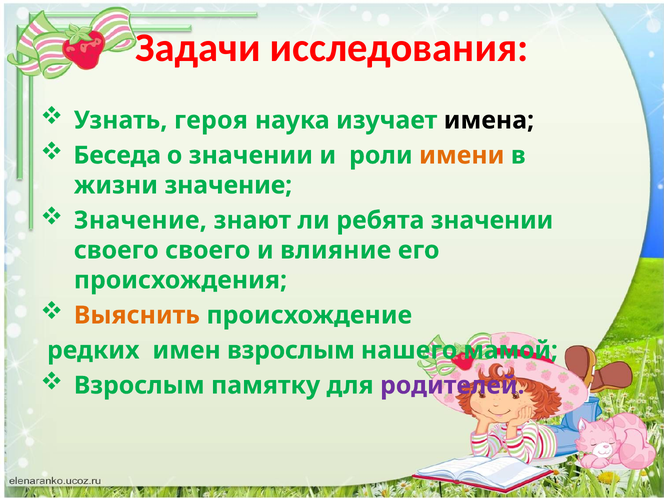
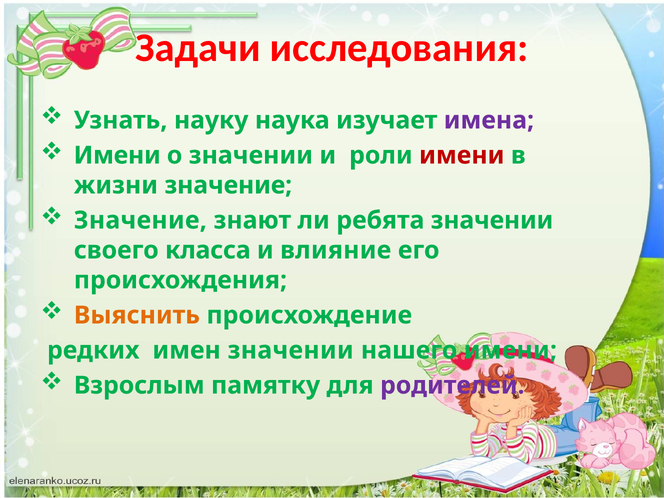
героя: героя -> науку (211, 120)
имена colour: black -> purple (489, 120)
Беседа: Беседа -> Имени (117, 155)
имени colour: orange -> red (462, 155)
своего своего: своего -> класса (208, 250)
имен взрослым: взрослым -> значении (291, 350)
нашего мамой: мамой -> имени (510, 350)
